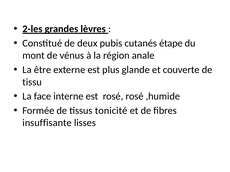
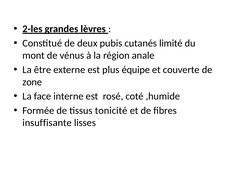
étape: étape -> limité (171, 43)
glande: glande -> équipe (136, 70)
tissu: tissu -> zone (32, 82)
rosé rosé: rosé -> coté (135, 97)
